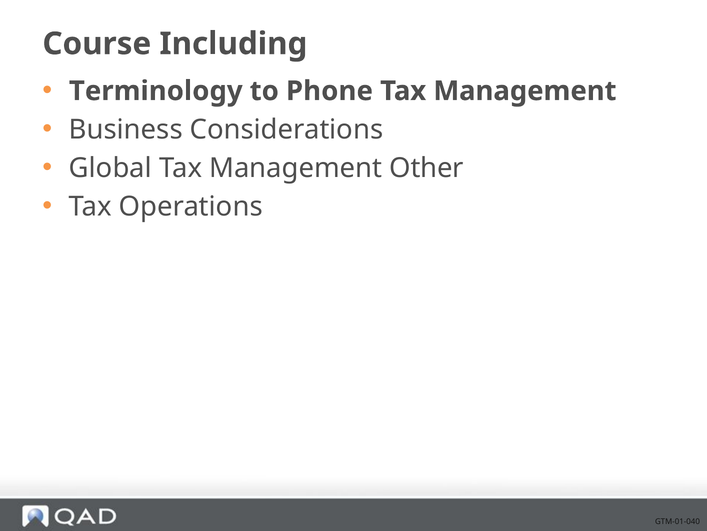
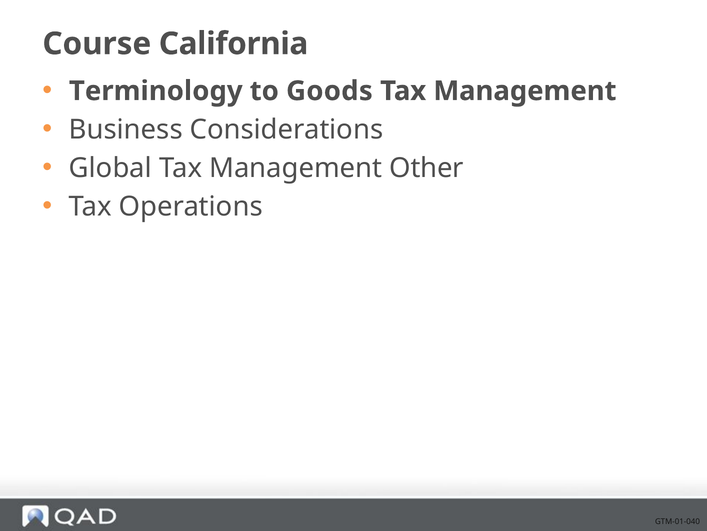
Including: Including -> California (234, 44)
Phone: Phone -> Goods (329, 91)
